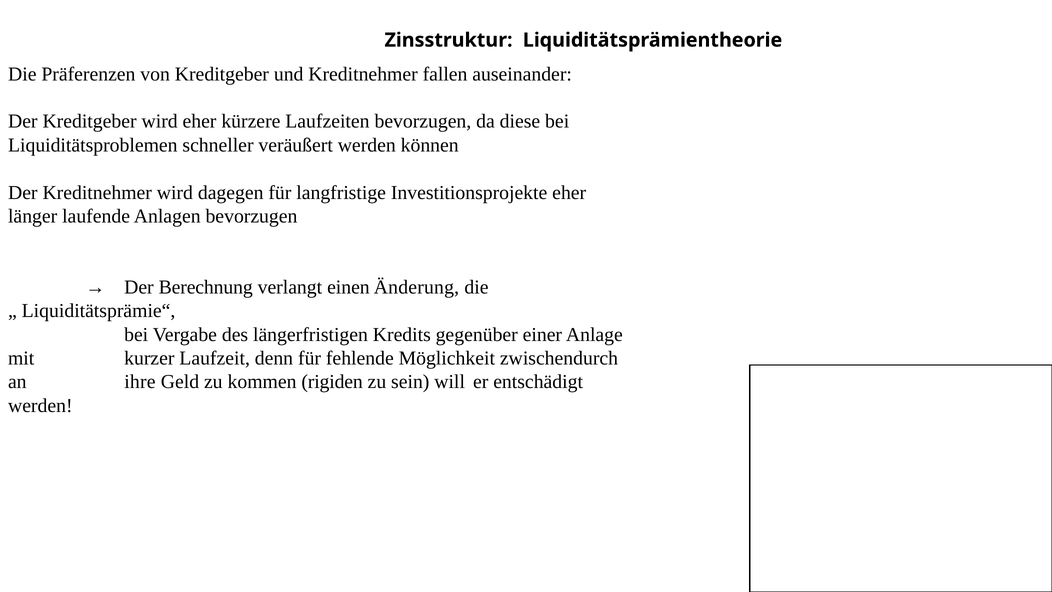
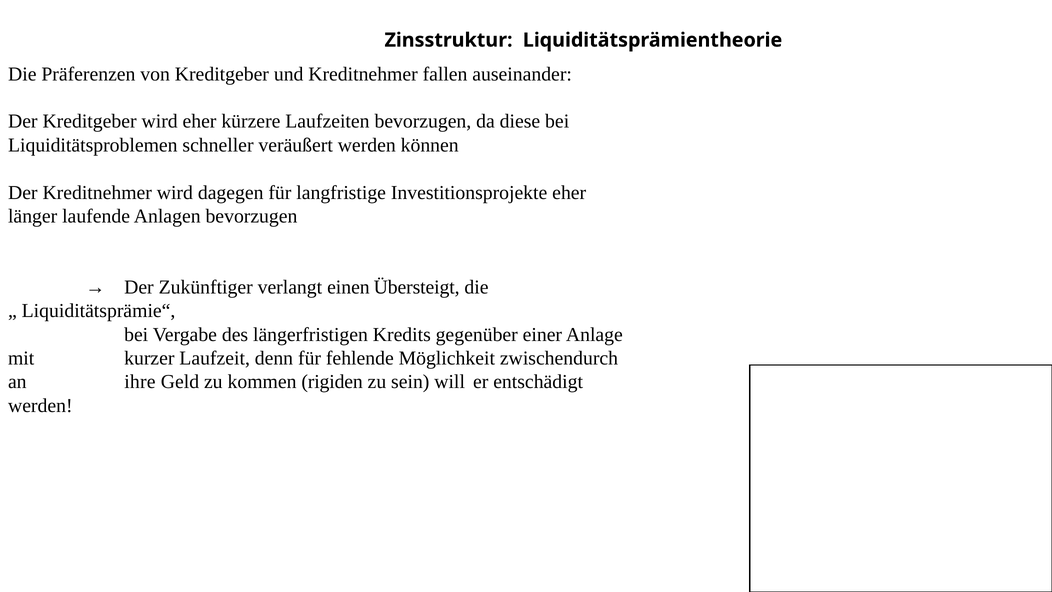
Berechnung: Berechnung -> Zukünftiger (206, 287)
Änderung: Änderung -> Übersteigt (417, 287)
